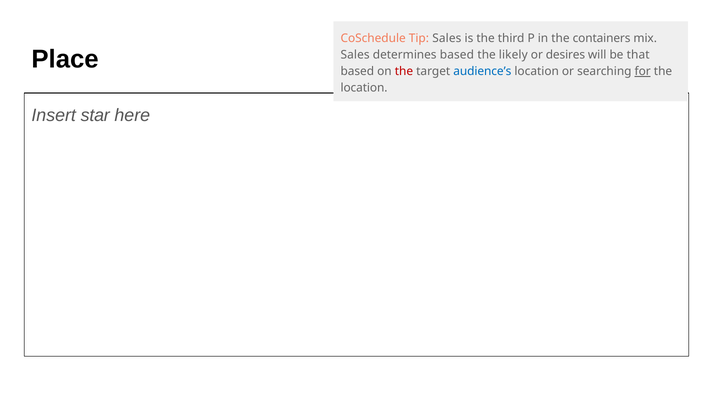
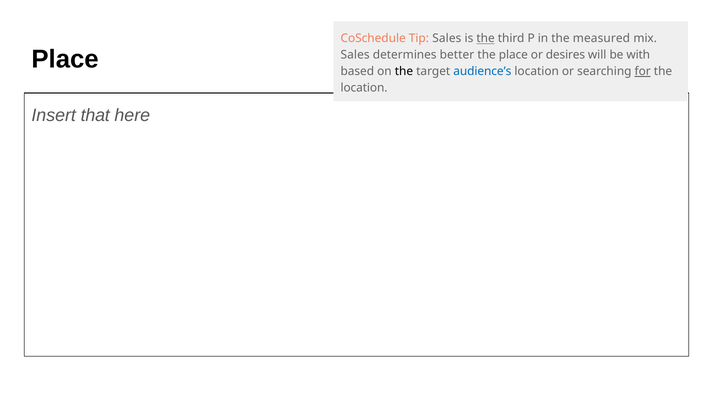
the underline: none -> present (486, 39)
containers: containers -> measured (601, 39)
determines based: based -> better (457, 55)
the likely: likely -> place (513, 55)
that: that -> with (638, 55)
the colour: red -> black (404, 71)
star: star -> that (95, 115)
